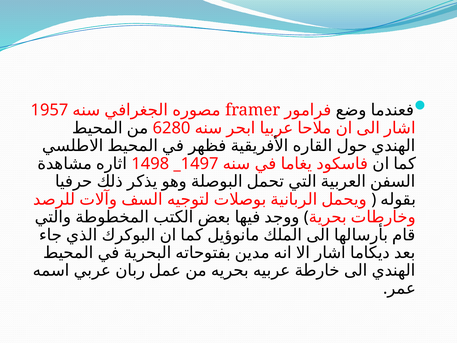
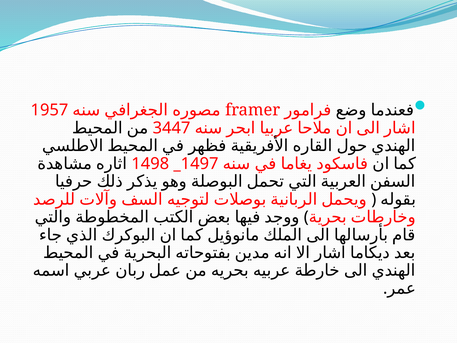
6280: 6280 -> 3447 (172, 128)
